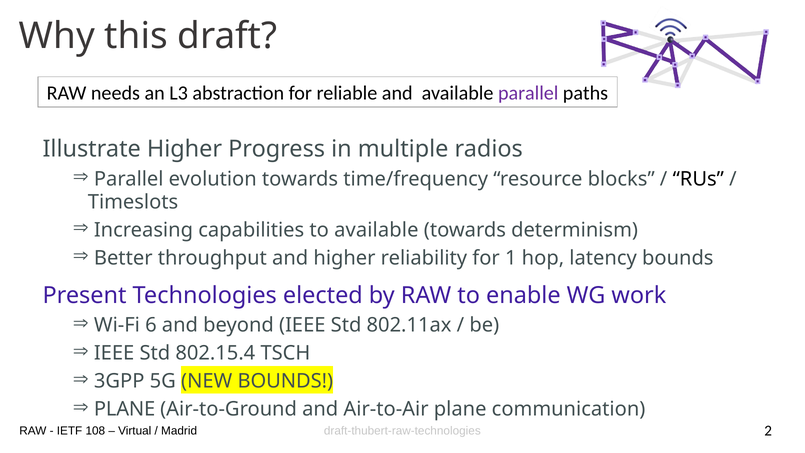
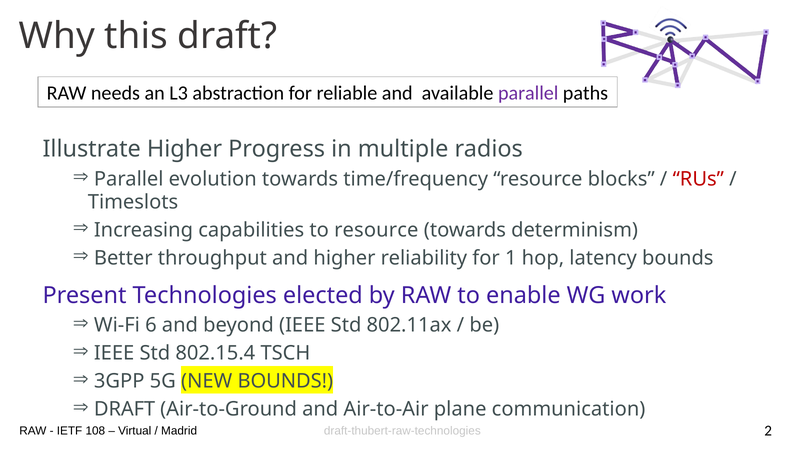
RUs colour: black -> red (698, 179)
to available: available -> resource (376, 230)
PLANE: PLANE -> DRAFT (125, 409)
